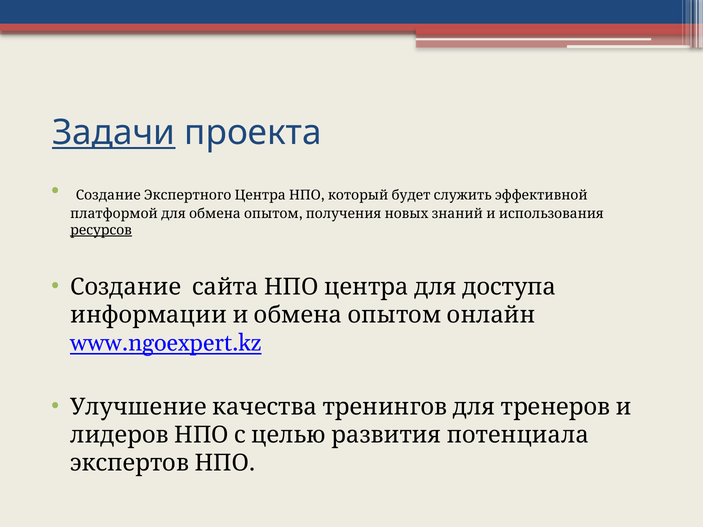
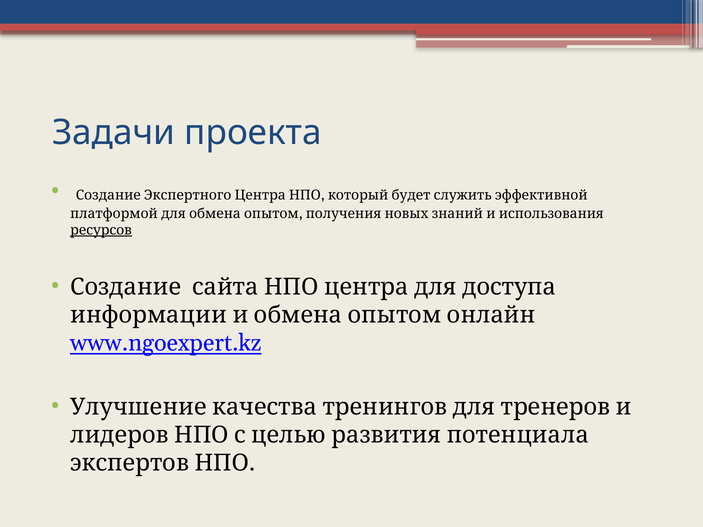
Задачи underline: present -> none (114, 133)
